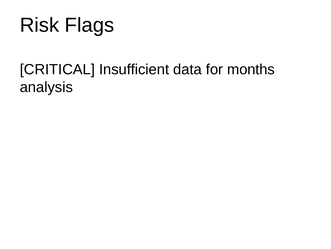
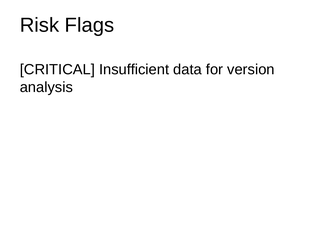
months: months -> version (251, 69)
